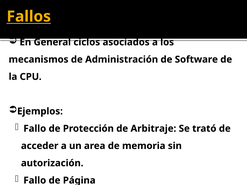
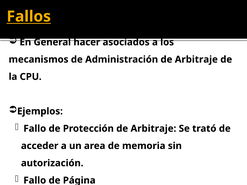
ciclos: ciclos -> hacer (87, 42)
Administración de Software: Software -> Arbitraje (196, 60)
